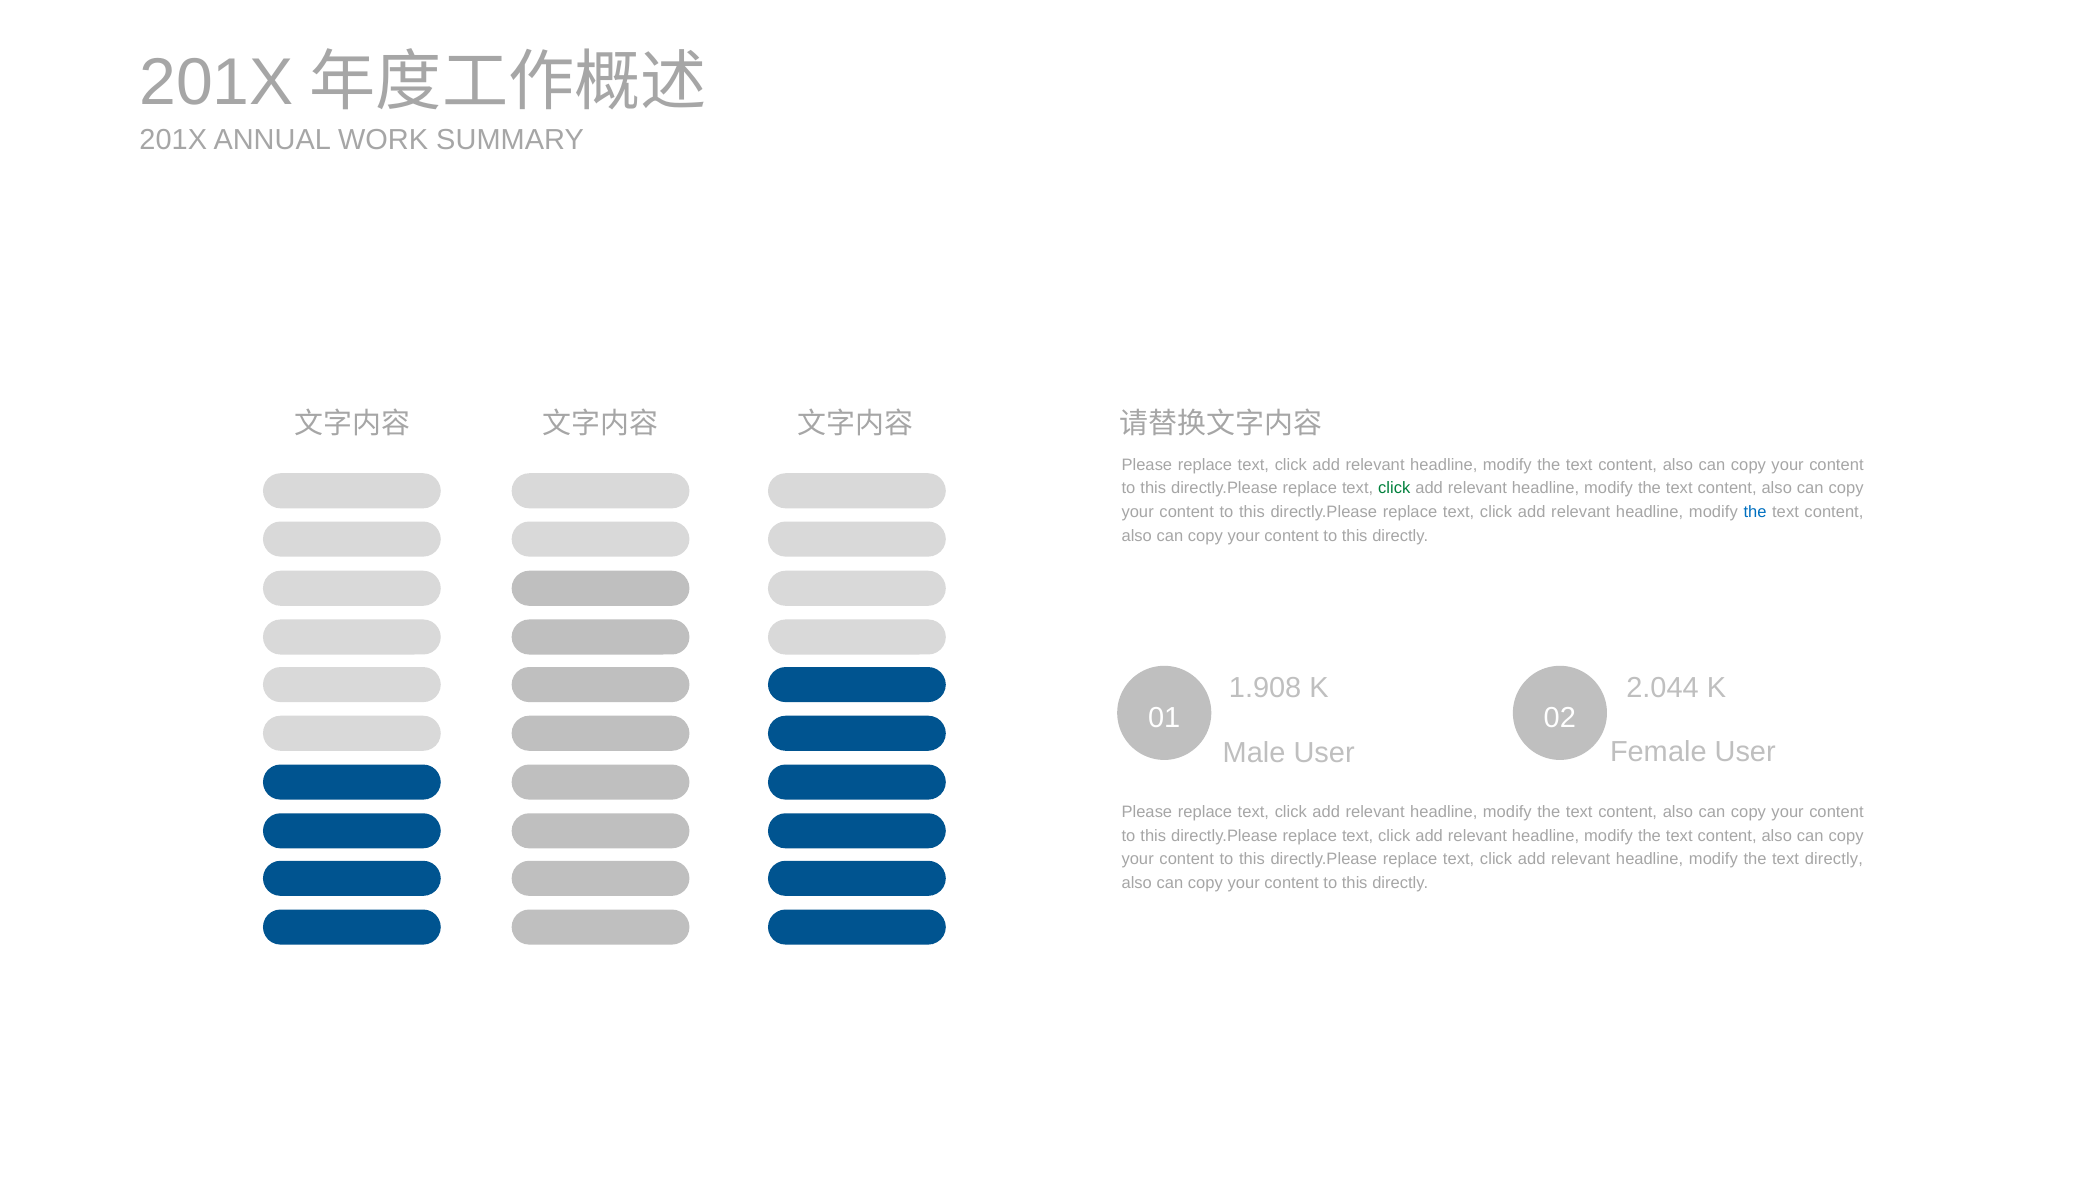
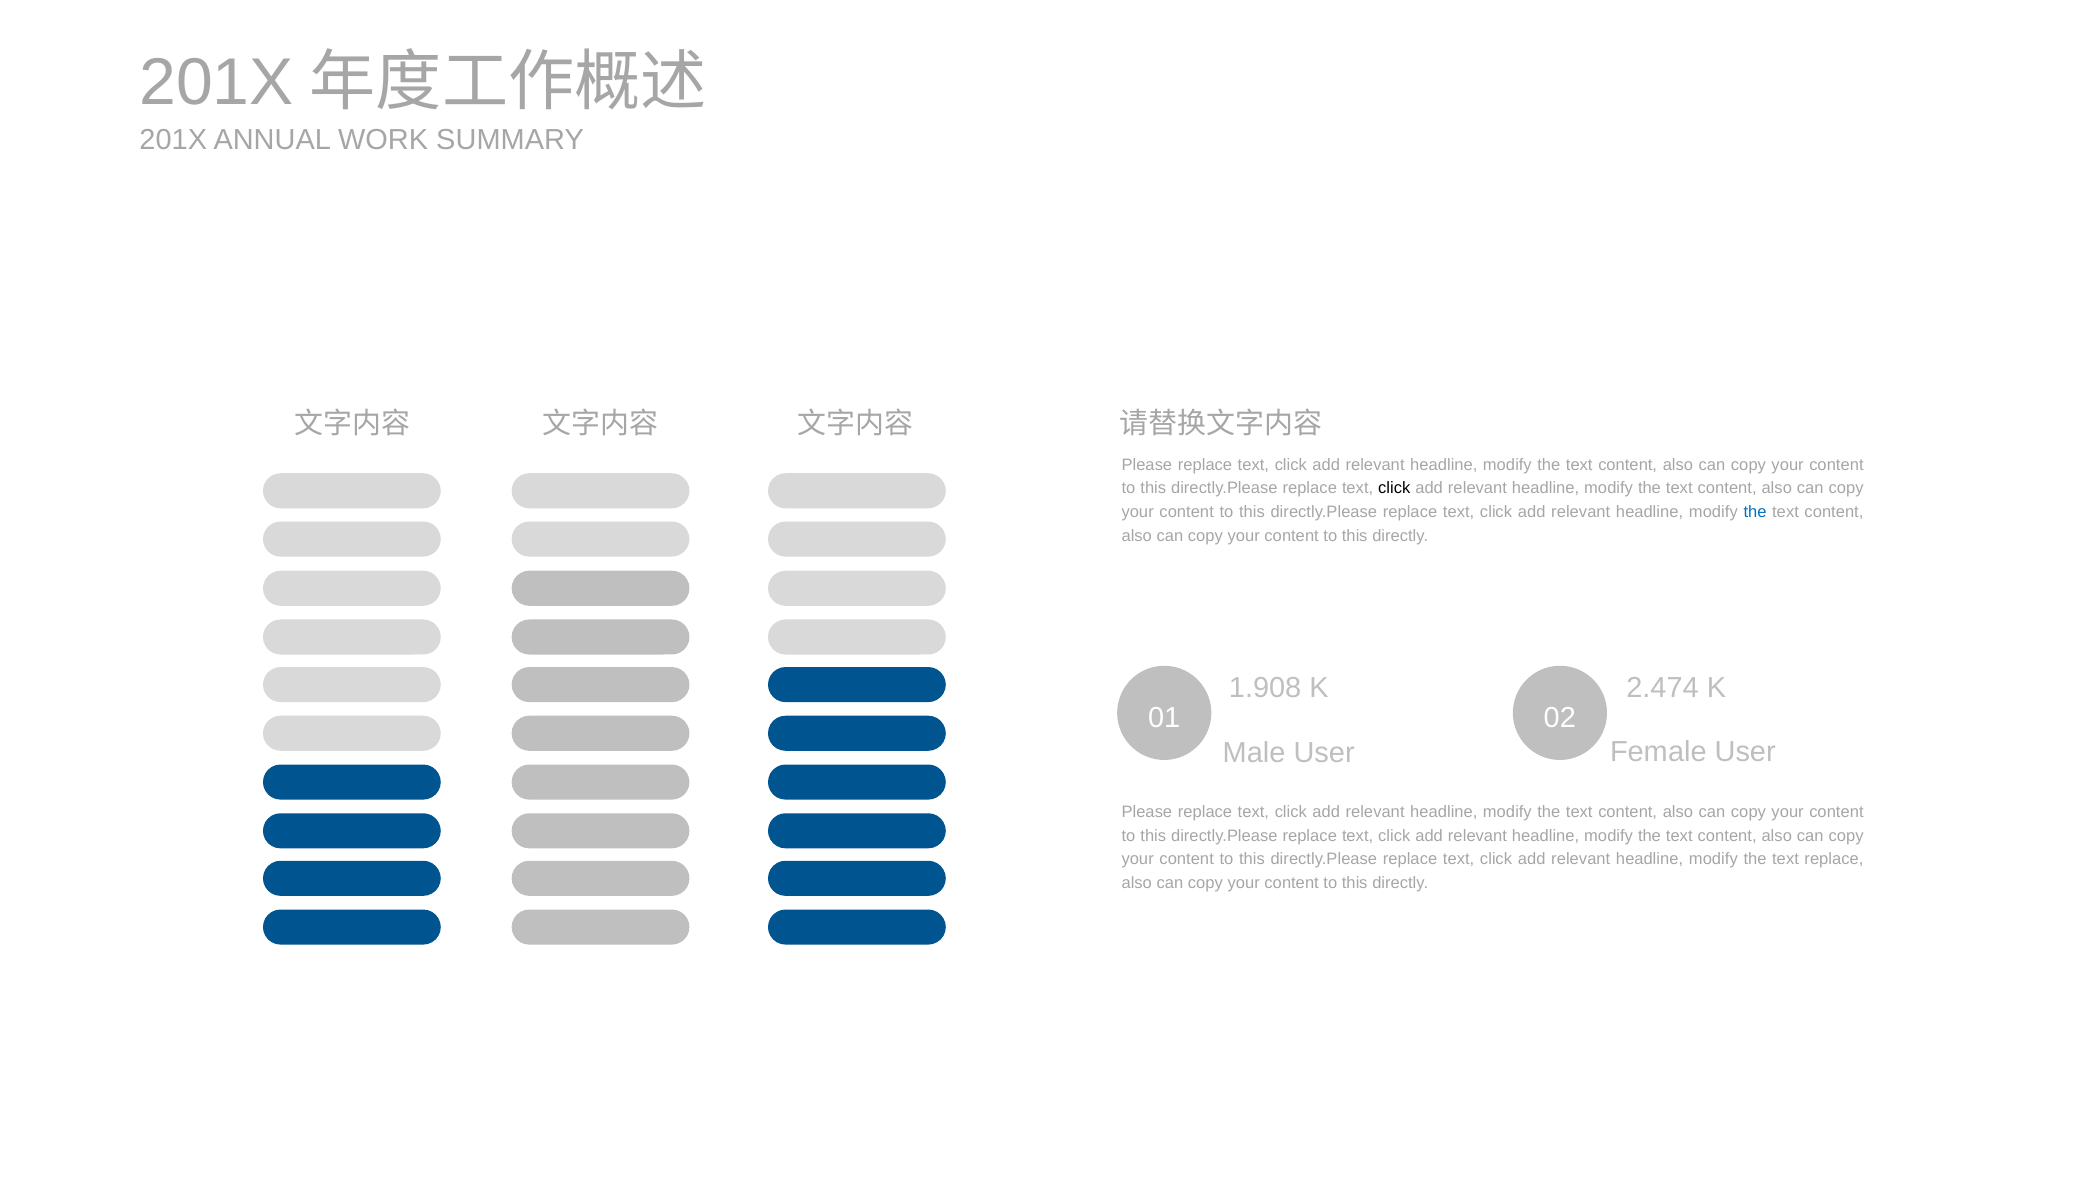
click colour: green -> black (1394, 488)
2.044: 2.044 -> 2.474 (1663, 688)
text directly: directly -> replace (1834, 859)
